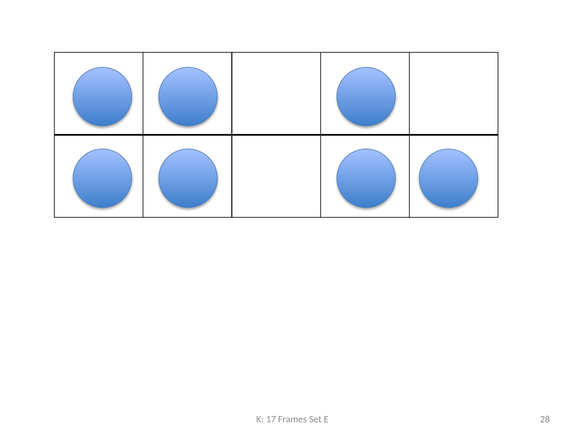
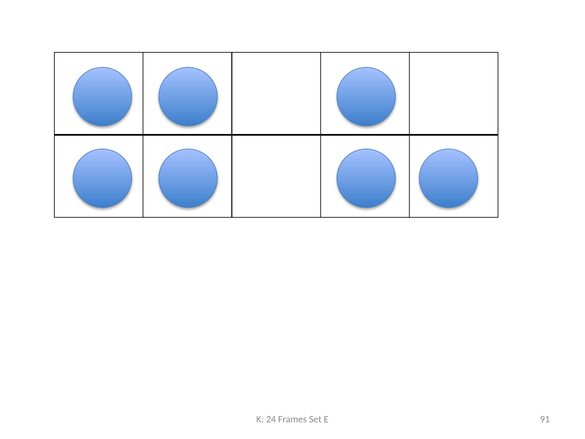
17: 17 -> 24 (271, 419)
28: 28 -> 91 (545, 419)
